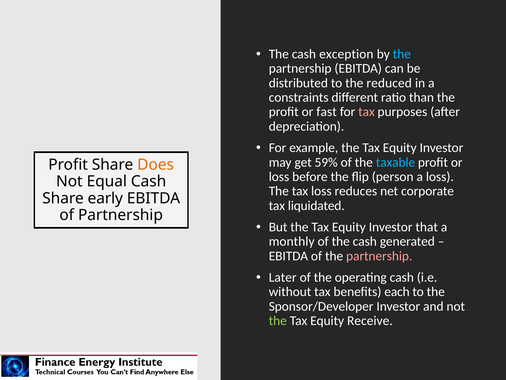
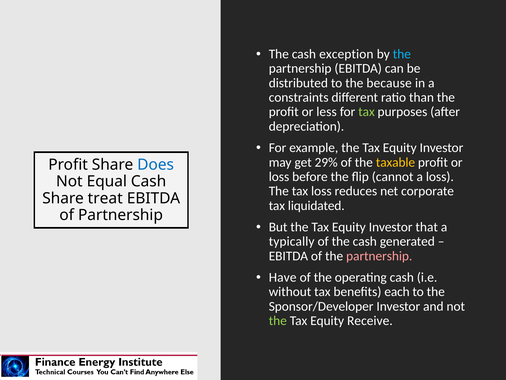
reduced: reduced -> because (389, 83)
fast: fast -> less (327, 112)
tax colour: pink -> light green (366, 112)
59%: 59% -> 29% (326, 162)
taxable colour: light blue -> yellow (395, 162)
Does colour: orange -> blue (156, 165)
person: person -> cannot (393, 176)
early: early -> treat (105, 198)
monthly: monthly -> typically (292, 241)
Later: Later -> Have (283, 277)
